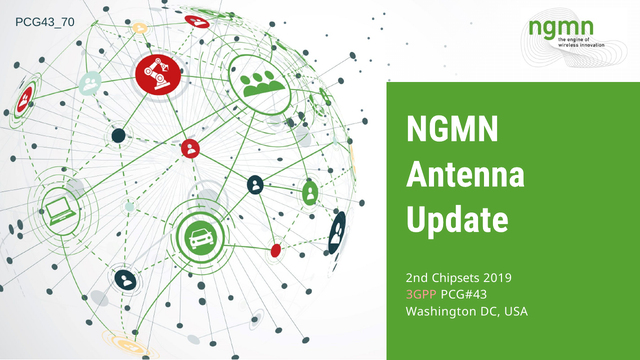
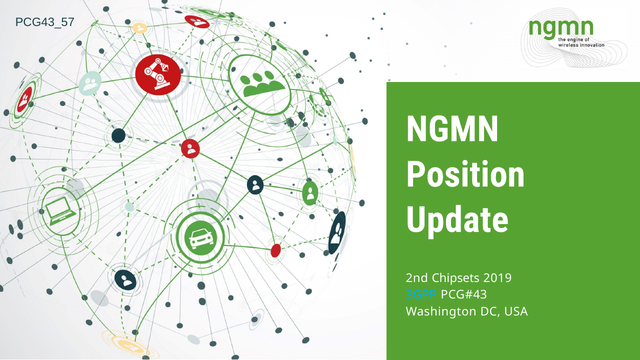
PCG43_70: PCG43_70 -> PCG43_57 (45, 23)
Antenna: Antenna -> Position (466, 175)
3GPP colour: pink -> light blue (421, 295)
